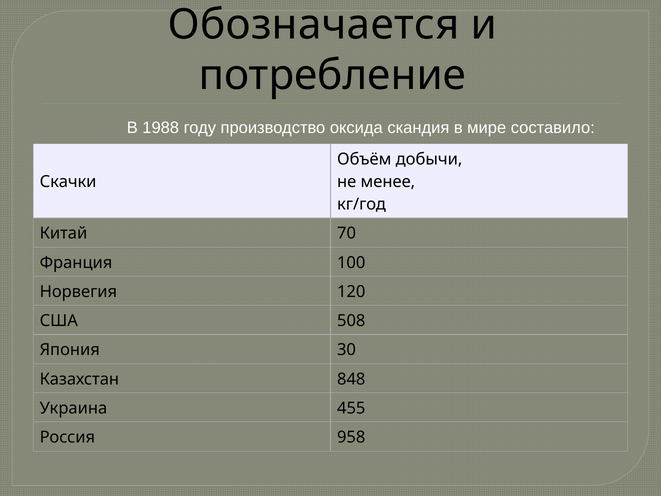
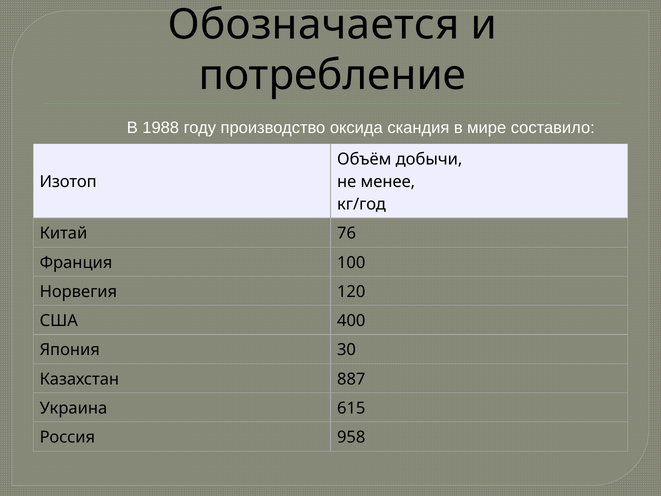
Скачки: Скачки -> Изотоп (68, 182)
70: 70 -> 76 (347, 233)
508: 508 -> 400 (351, 321)
848: 848 -> 887 (351, 379)
455: 455 -> 615 (351, 408)
